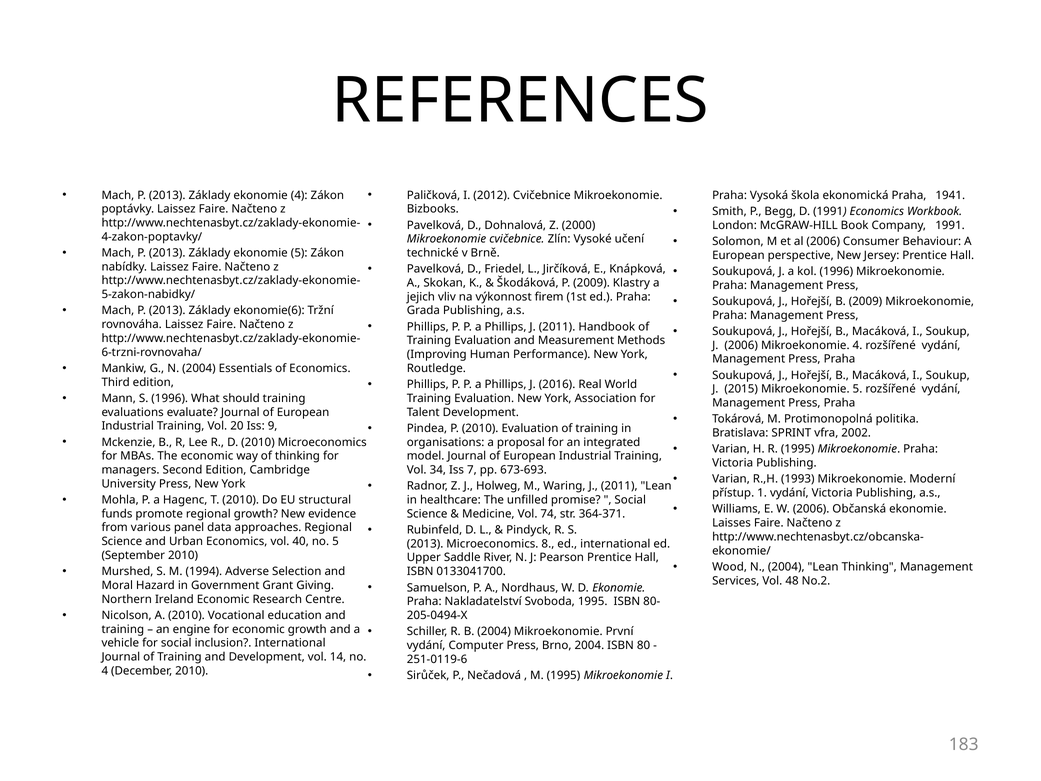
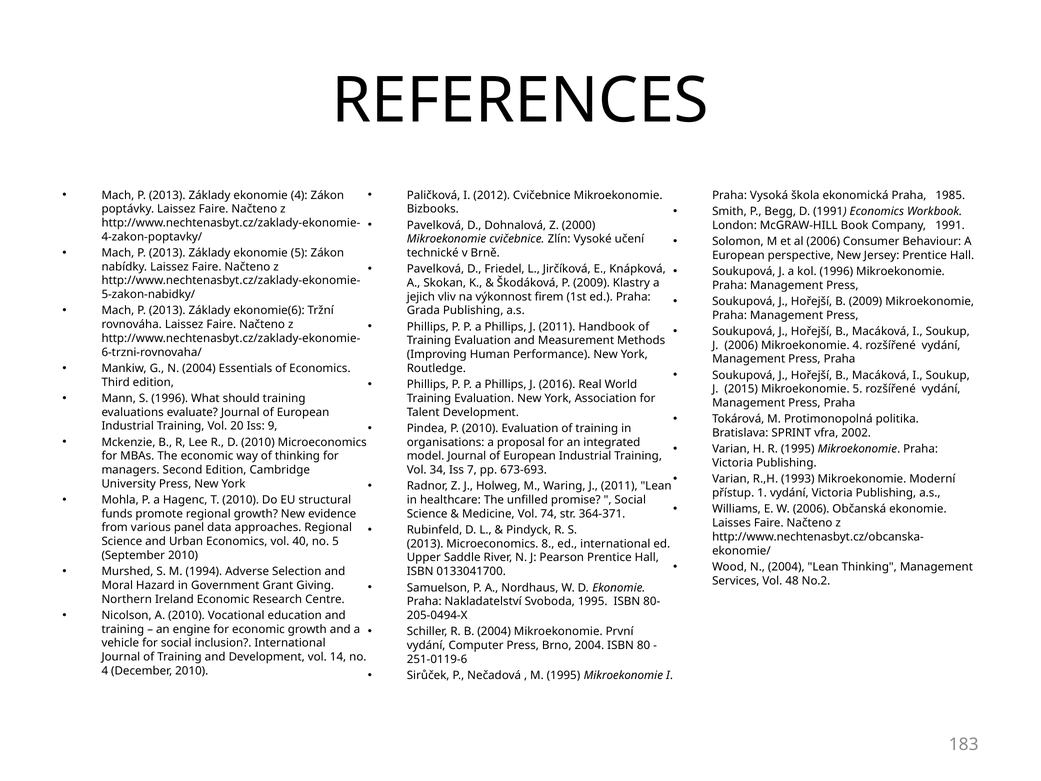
1941: 1941 -> 1985 (950, 195)
